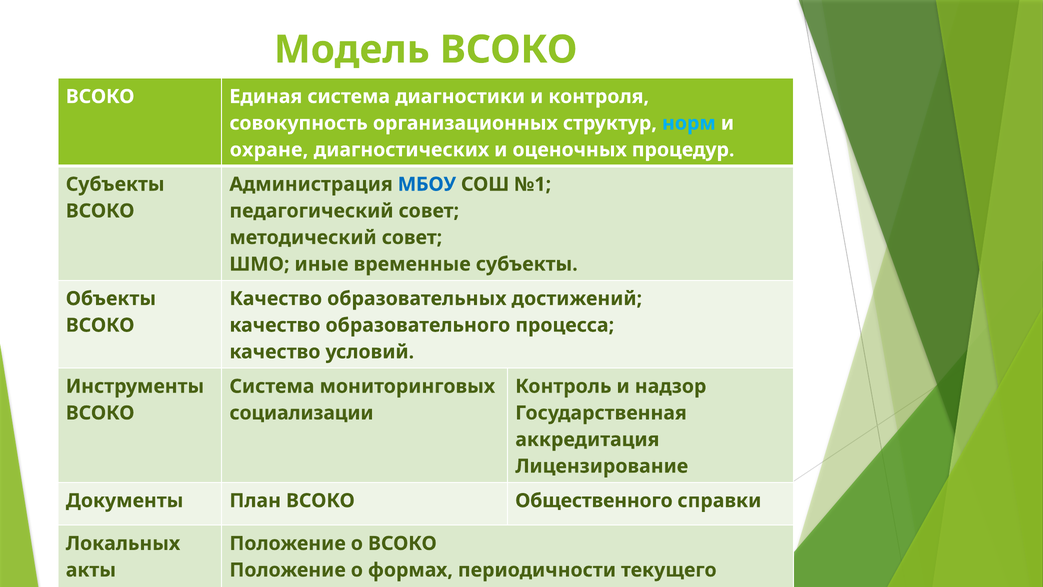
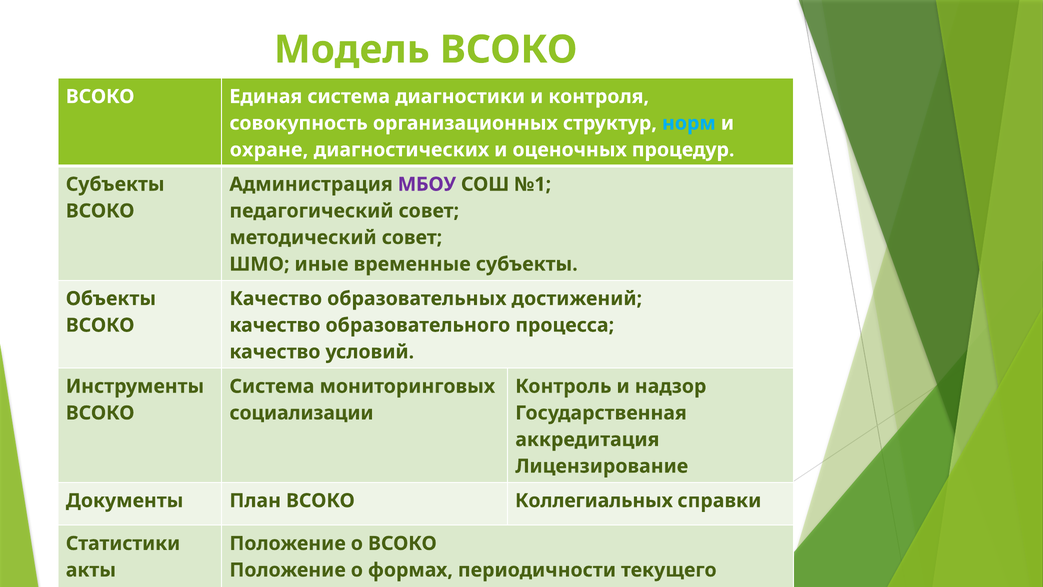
МБОУ colour: blue -> purple (427, 184)
Общественного: Общественного -> Коллегиальных (594, 500)
Локальных: Локальных -> Статистики (123, 543)
